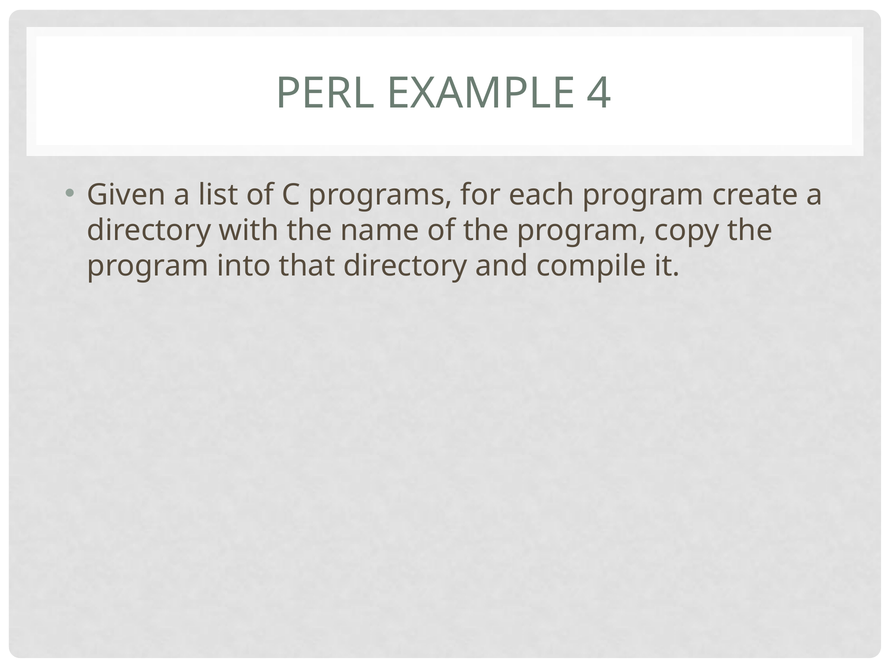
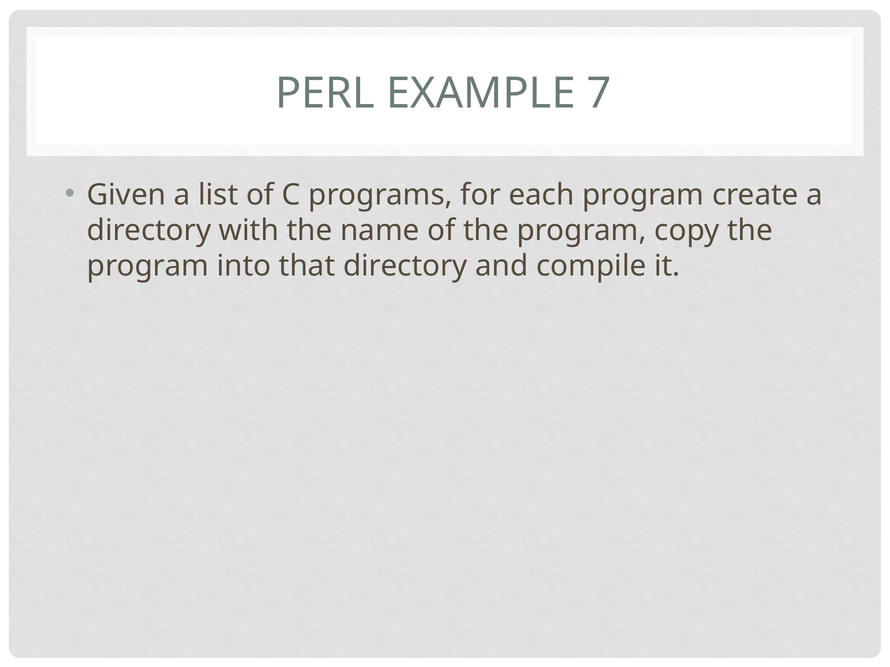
4: 4 -> 7 (599, 93)
